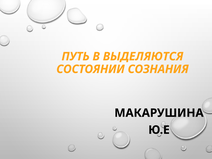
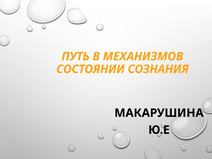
ВЫДЕЛЯЮТСЯ: ВЫДЕЛЯЮТСЯ -> МЕХАНИЗМОВ (143, 56)
